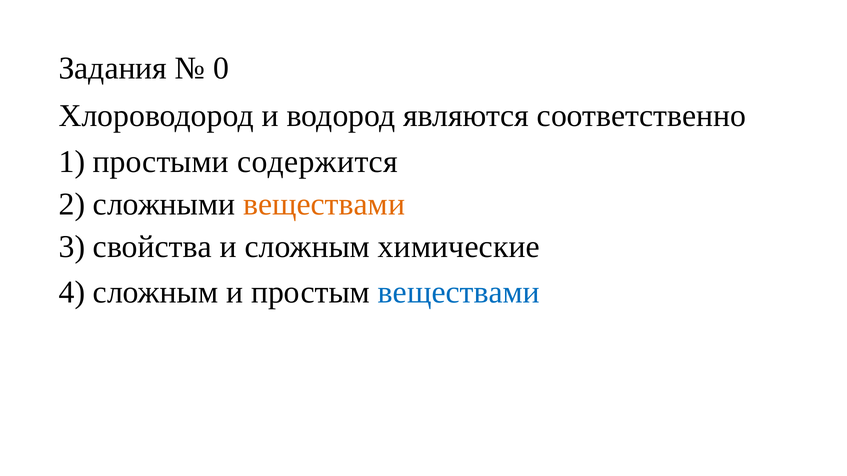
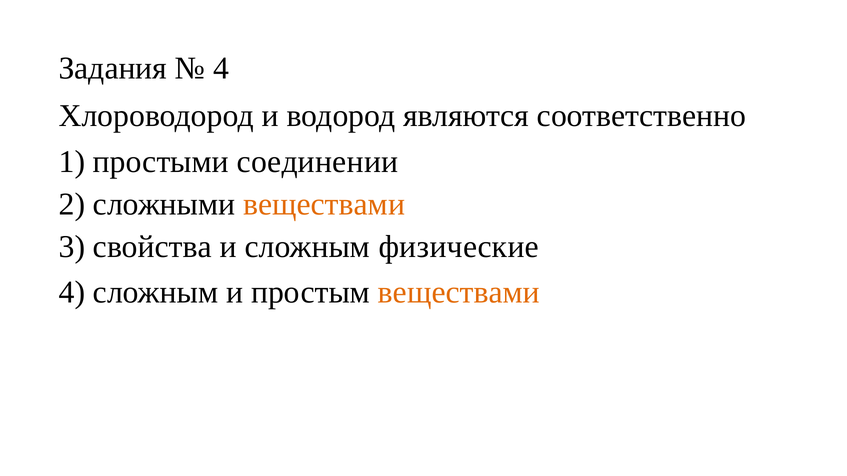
0: 0 -> 4 (221, 68)
содержится: содержится -> соединении (318, 162)
химические: химические -> физические (459, 247)
веществами colour: blue -> orange (459, 292)
